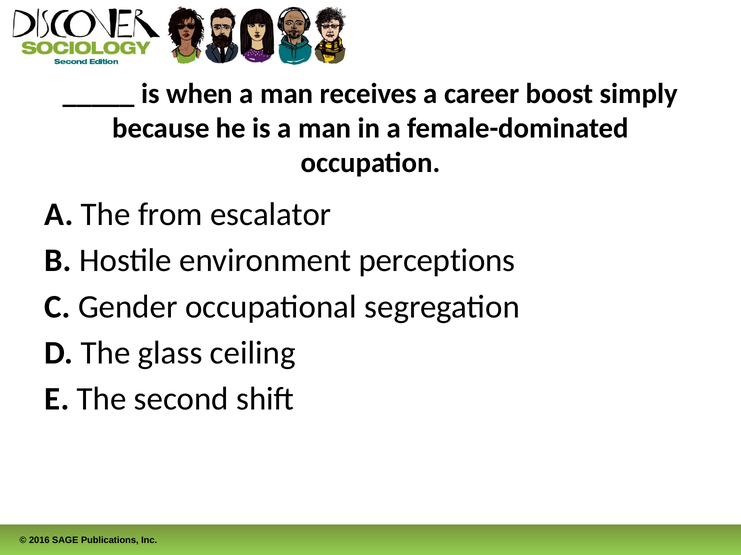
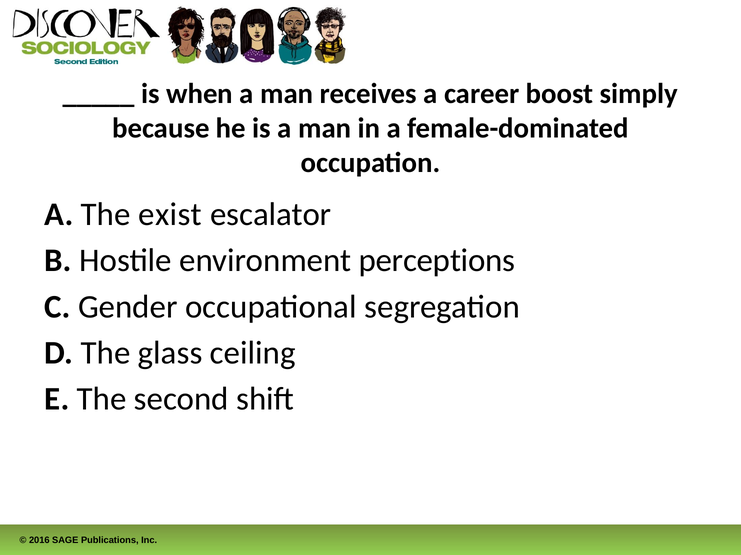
from: from -> exist (170, 215)
